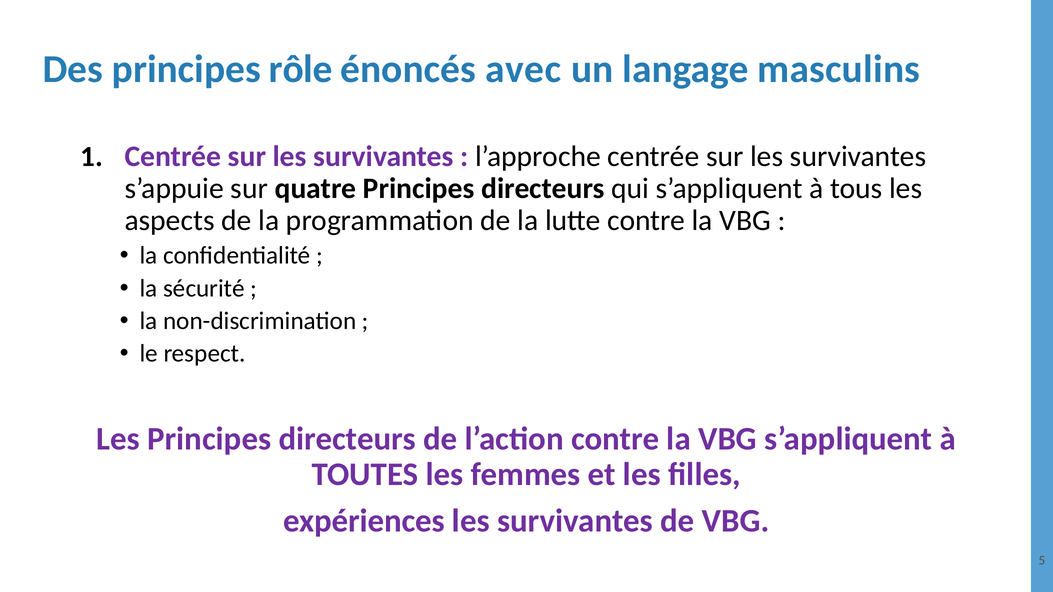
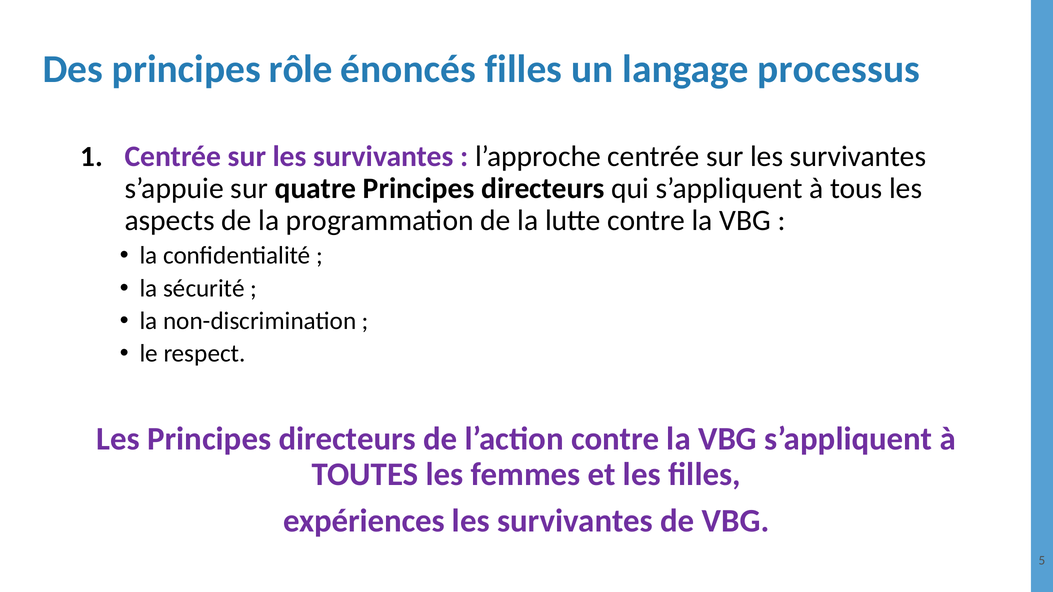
énoncés avec: avec -> filles (523, 69)
masculins: masculins -> processus (839, 69)
